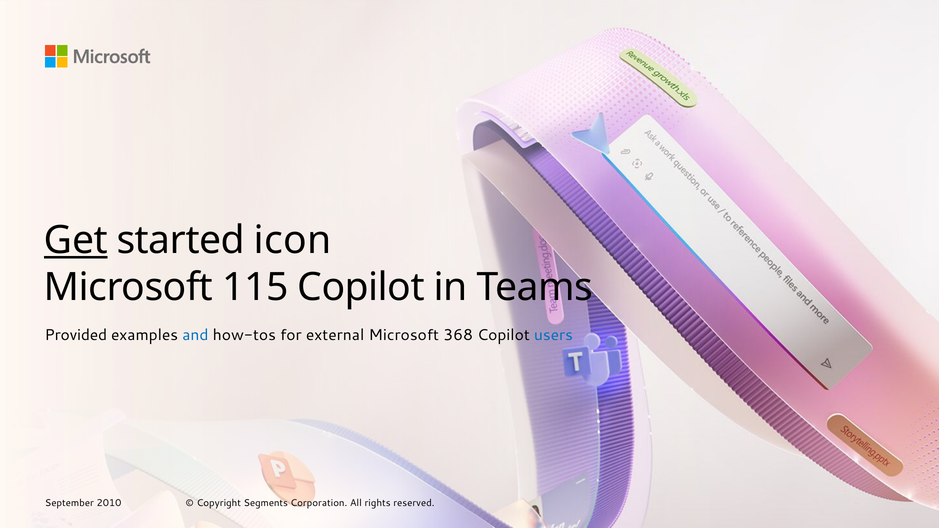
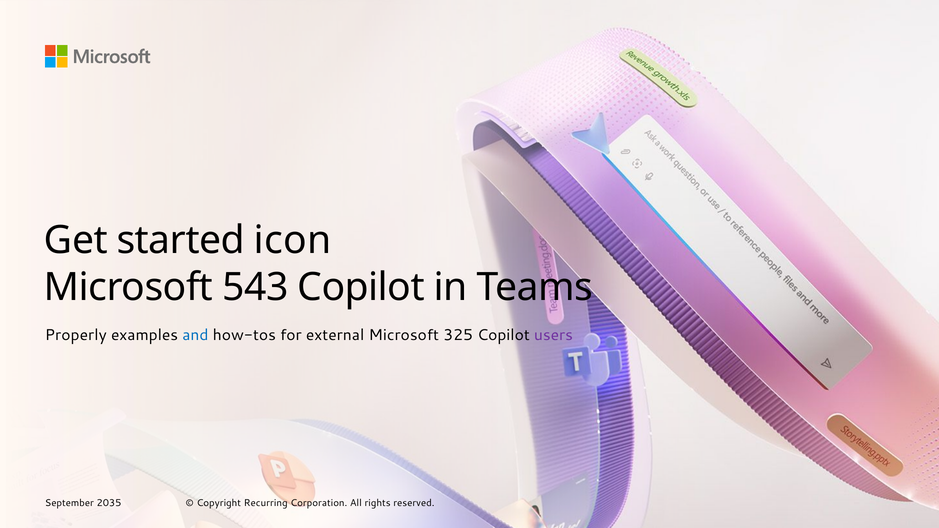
Get underline: present -> none (76, 240)
115: 115 -> 543 (255, 287)
Provided: Provided -> Properly (76, 335)
368: 368 -> 325 (458, 335)
users colour: blue -> purple (553, 335)
Segments: Segments -> Recurring (266, 503)
2010: 2010 -> 2035 (109, 503)
